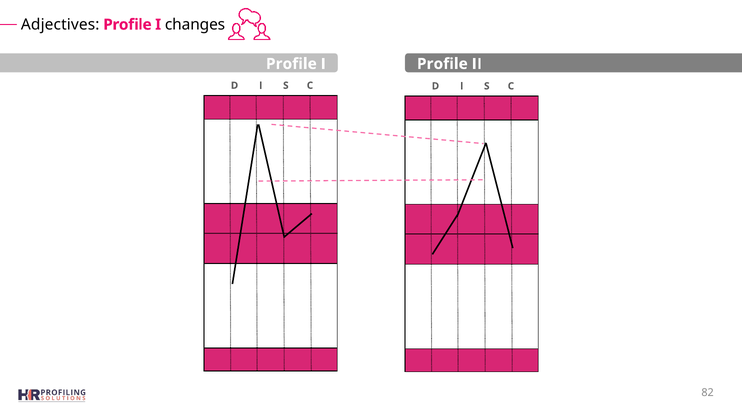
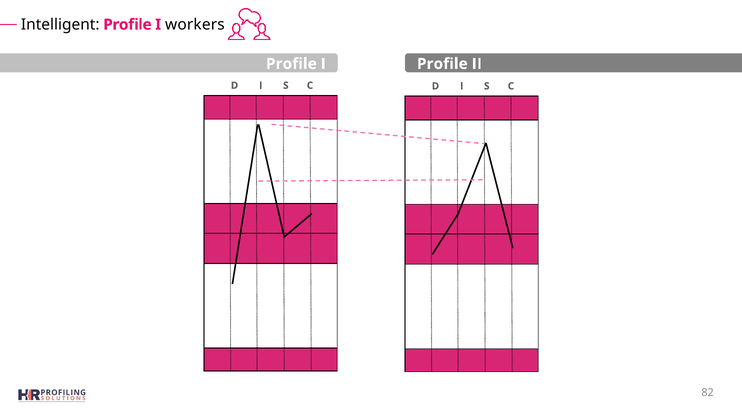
Adjectives: Adjectives -> Intelligent (60, 25)
changes: changes -> workers (195, 25)
